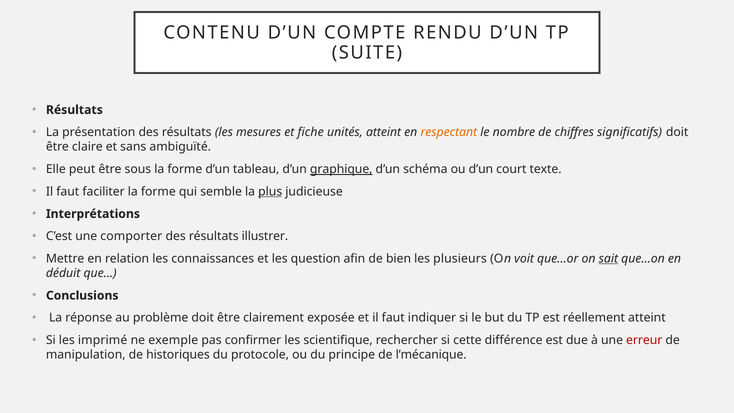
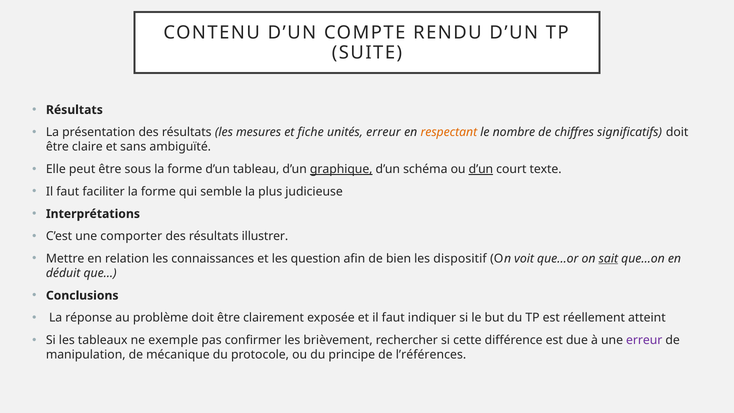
unités atteint: atteint -> erreur (383, 132)
d’un underline: none -> present (481, 169)
plus underline: present -> none (270, 192)
plusieurs: plusieurs -> dispositif (460, 258)
imprimé: imprimé -> tableaux (103, 340)
scientifique: scientifique -> brièvement (338, 340)
erreur colour: red -> purple (644, 340)
historiques: historiques -> mécanique (178, 355)
l’mécanique: l’mécanique -> l’références (431, 355)
